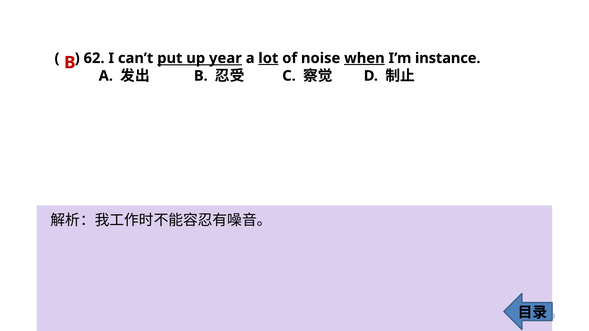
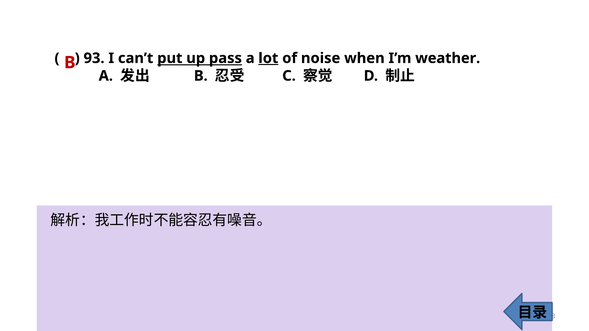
62: 62 -> 93 (94, 58)
year: year -> pass (225, 58)
when underline: present -> none (364, 58)
instance: instance -> weather (448, 58)
